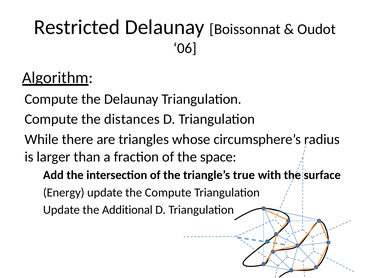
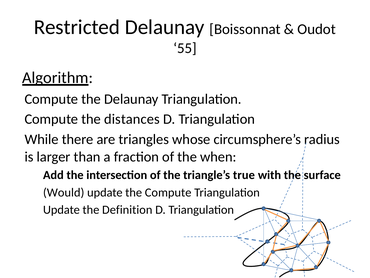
06: 06 -> 55 (185, 48)
space: space -> when (218, 156)
Energy: Energy -> Would (64, 192)
Additional: Additional -> Definition (127, 209)
